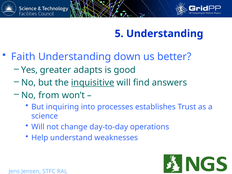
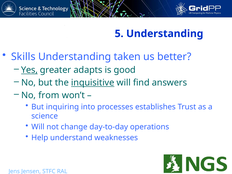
Faith: Faith -> Skills (23, 57)
down: down -> taken (127, 57)
Yes underline: none -> present (29, 70)
